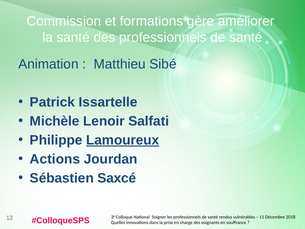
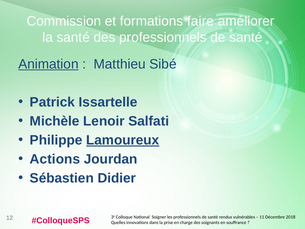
gère: gère -> faire (201, 21)
Animation underline: none -> present (48, 64)
Saxcé: Saxcé -> Didier (117, 178)
